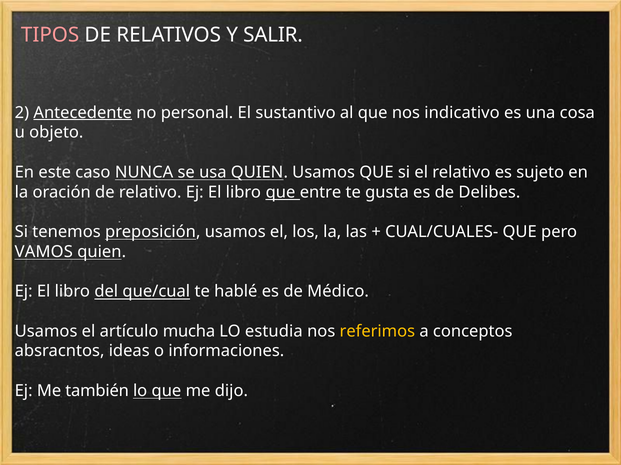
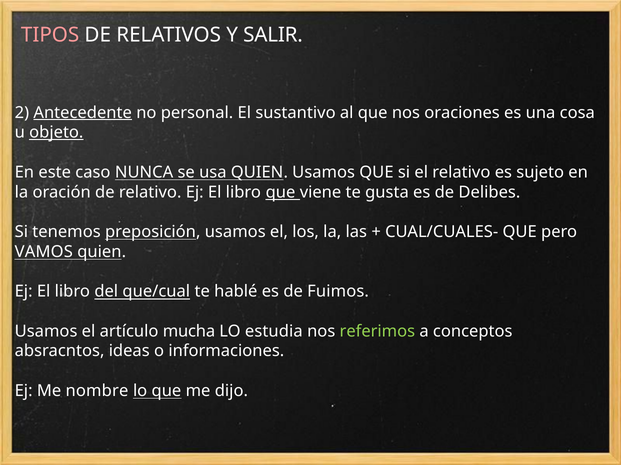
indicativo: indicativo -> oraciones (462, 113)
objeto underline: none -> present (56, 133)
entre: entre -> viene (321, 192)
Médico: Médico -> Fuimos (338, 292)
referimos colour: yellow -> light green (377, 332)
también: también -> nombre (97, 391)
